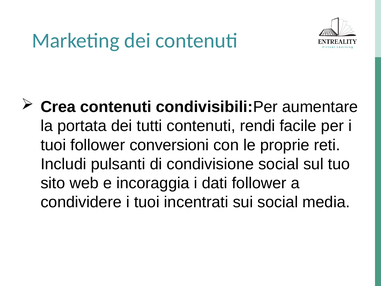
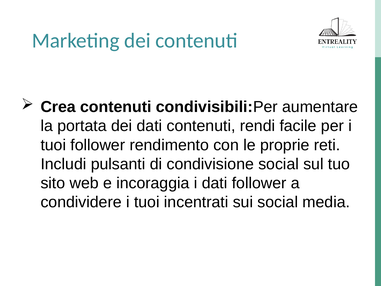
dei tutti: tutti -> dati (149, 126)
conversioni: conversioni -> rendimento (169, 145)
